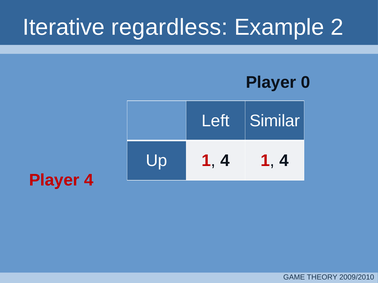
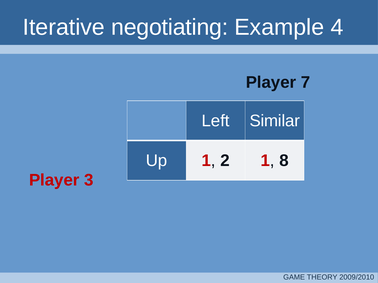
regardless: regardless -> negotiating (170, 27)
2: 2 -> 4 (337, 27)
0: 0 -> 7 (306, 82)
Up 1 4: 4 -> 2 (225, 161)
4: 4 -> 8 (284, 161)
Player 4: 4 -> 3 (89, 181)
